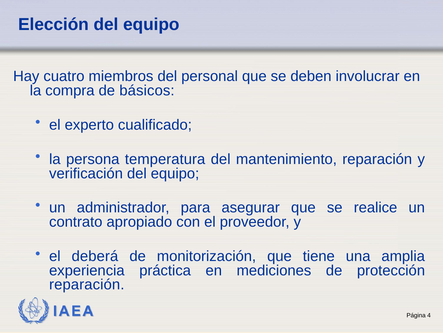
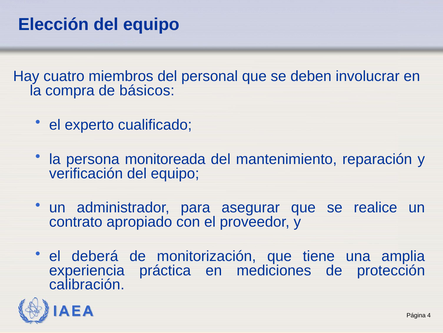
temperatura: temperatura -> monitoreada (165, 159)
reparación: reparación -> calibración (87, 284)
